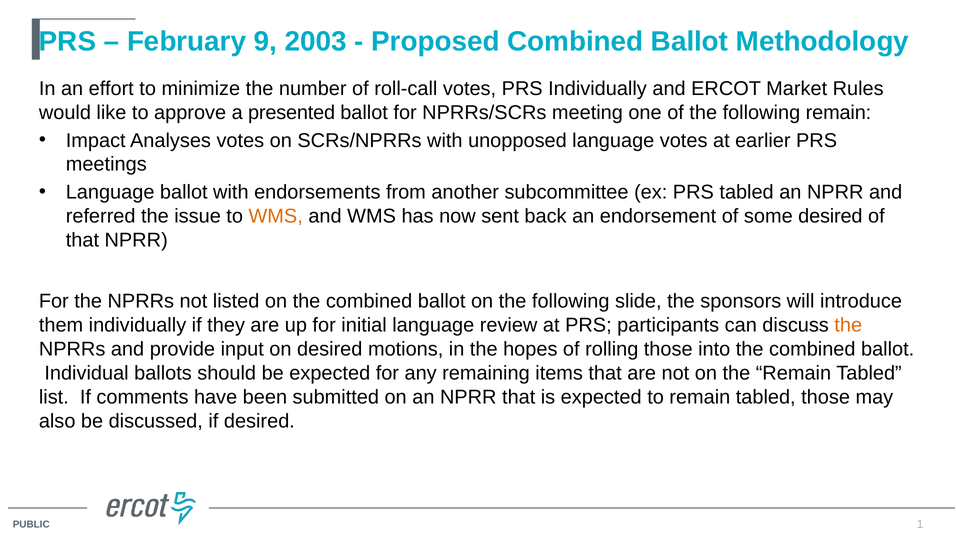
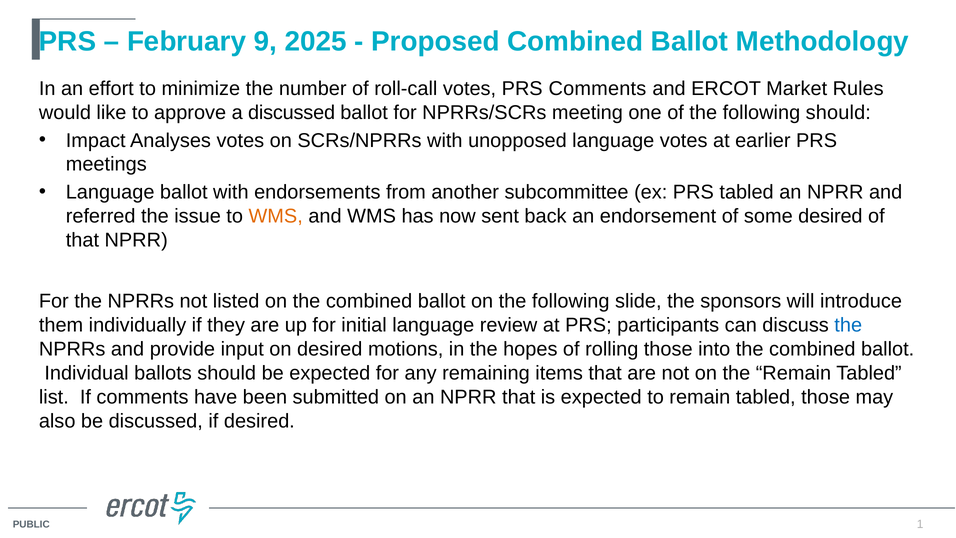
2003: 2003 -> 2025 (316, 41)
PRS Individually: Individually -> Comments (597, 89)
a presented: presented -> discussed (292, 112)
following remain: remain -> should (838, 112)
the colour: orange -> blue (848, 325)
